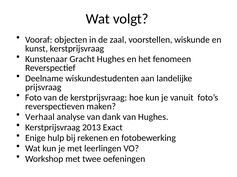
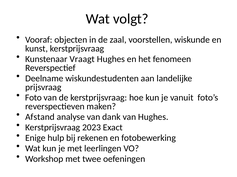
Gracht: Gracht -> Vraagt (82, 59)
Verhaal: Verhaal -> Afstand (40, 117)
2013: 2013 -> 2023 (92, 128)
